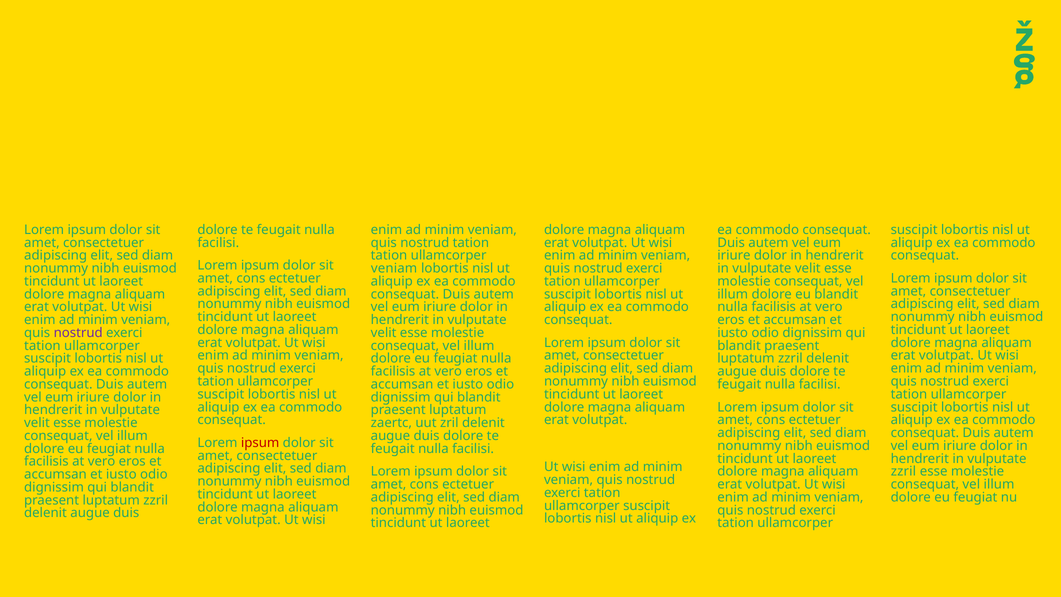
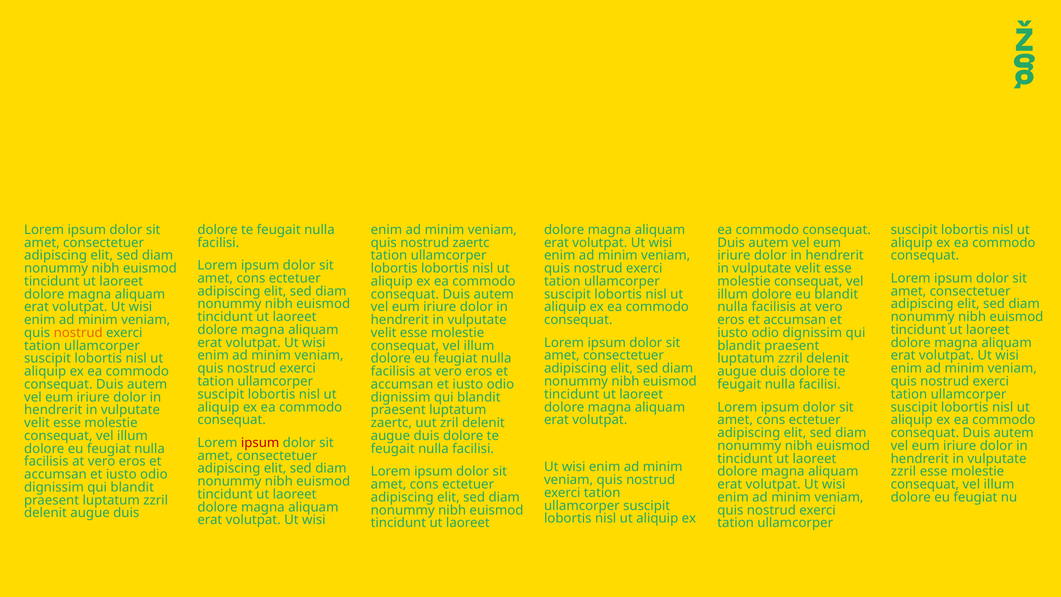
nostrud tation: tation -> zaertc (471, 243)
veniam: veniam -> lobortis (394, 268)
nostrud colour: purple -> orange (78, 333)
